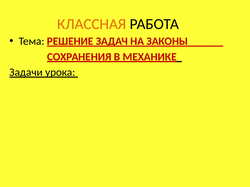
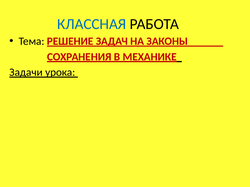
КЛАССНАЯ colour: orange -> blue (92, 24)
